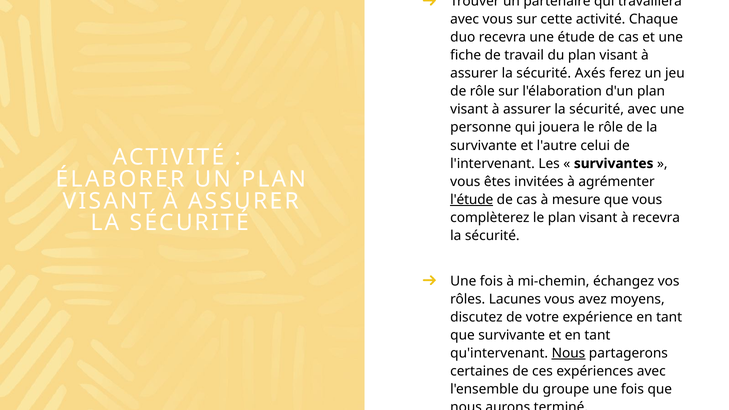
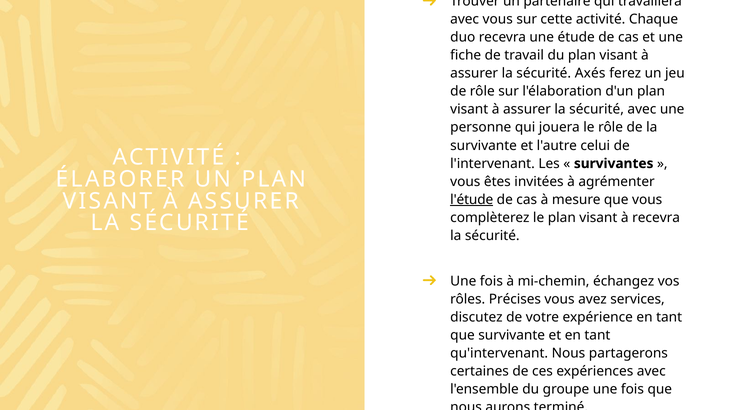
Lacunes: Lacunes -> Précises (515, 299)
moyens: moyens -> services (638, 299)
Nous underline: present -> none (568, 353)
